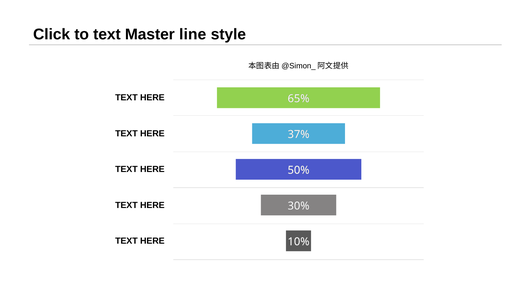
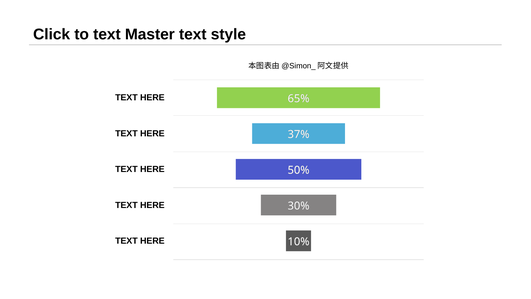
Master line: line -> text (193, 34)
